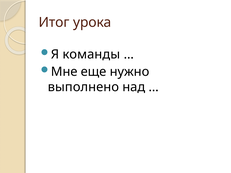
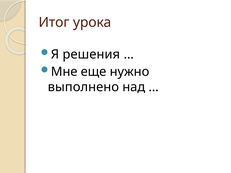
команды: команды -> решения (91, 55)
